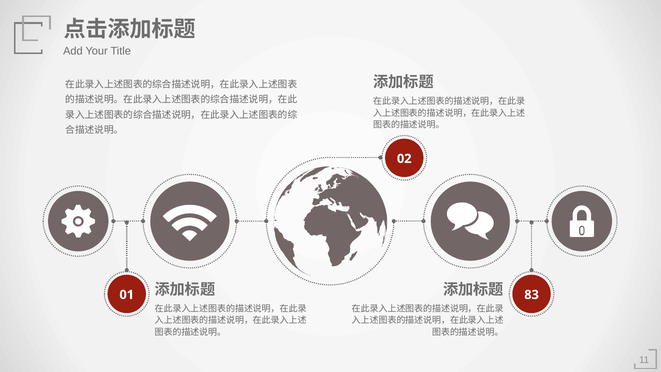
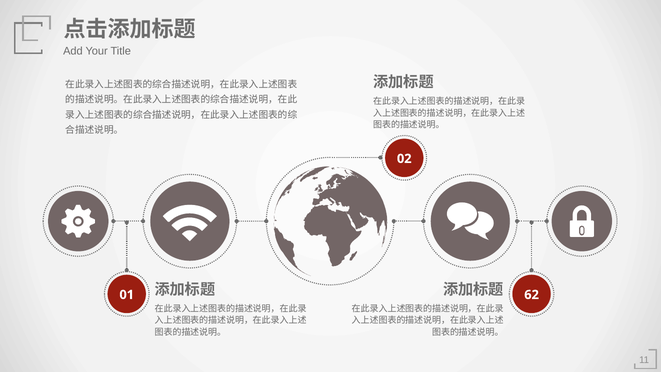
83: 83 -> 62 (532, 295)
